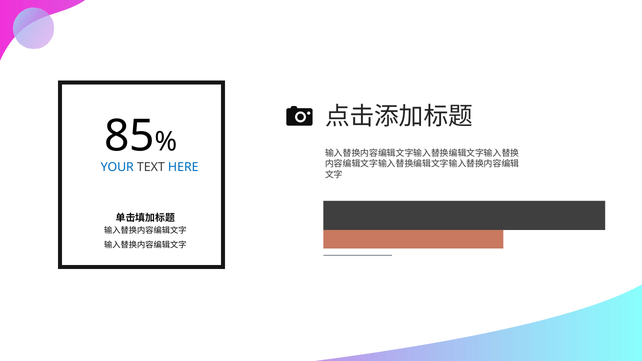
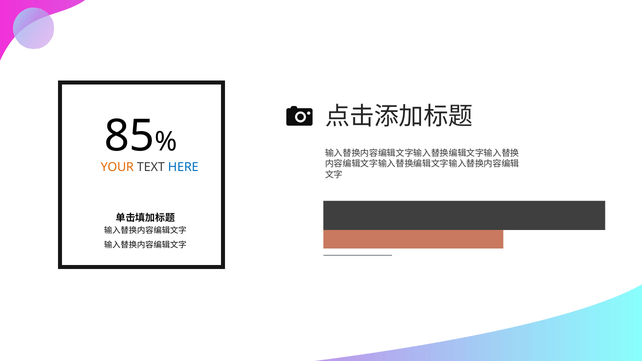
YOUR colour: blue -> orange (117, 167)
